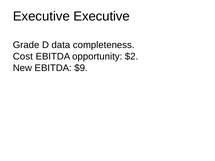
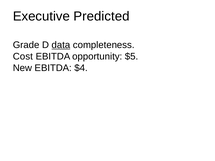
Executive Executive: Executive -> Predicted (101, 16)
data underline: none -> present (61, 45)
$2: $2 -> $5 (132, 57)
$9: $9 -> $4 (81, 68)
